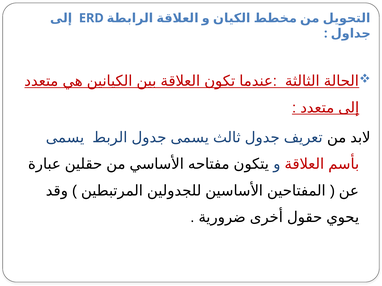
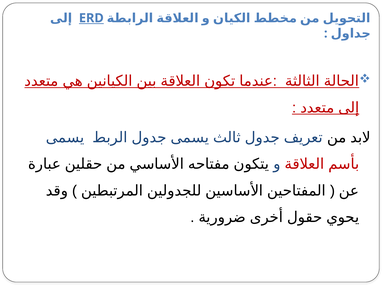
ERD underline: none -> present (91, 18)
